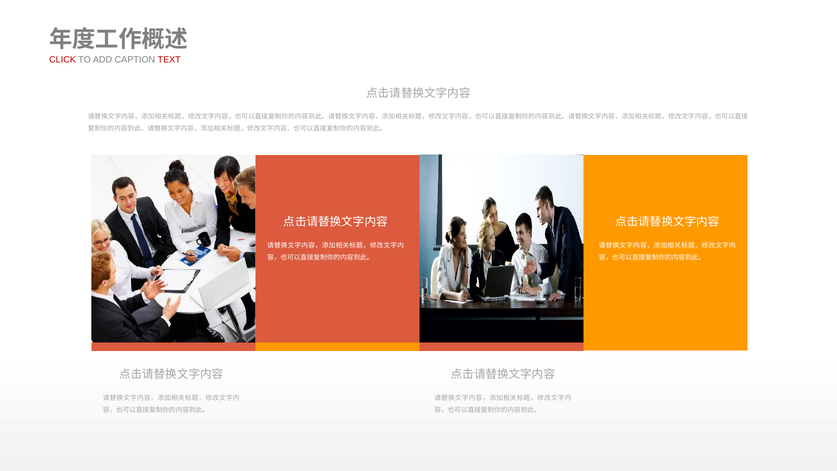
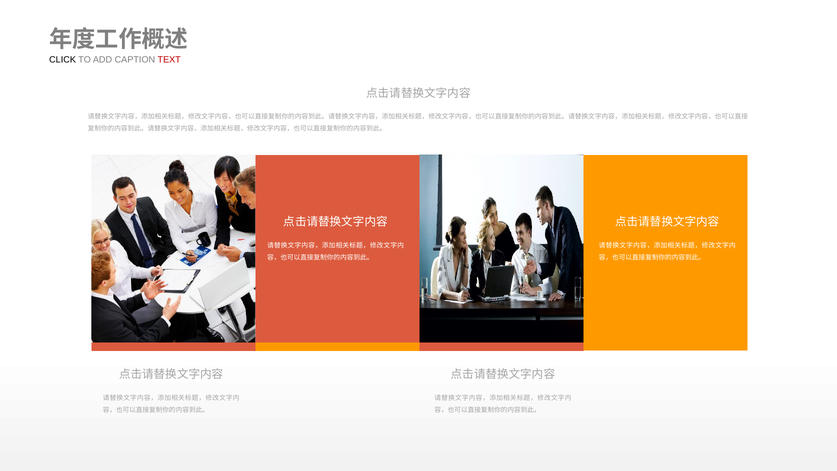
CLICK colour: red -> black (63, 60)
